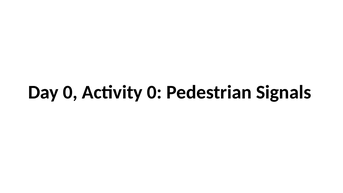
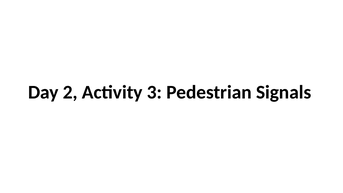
Day 0: 0 -> 2 (70, 92)
Activity 0: 0 -> 3 (154, 92)
